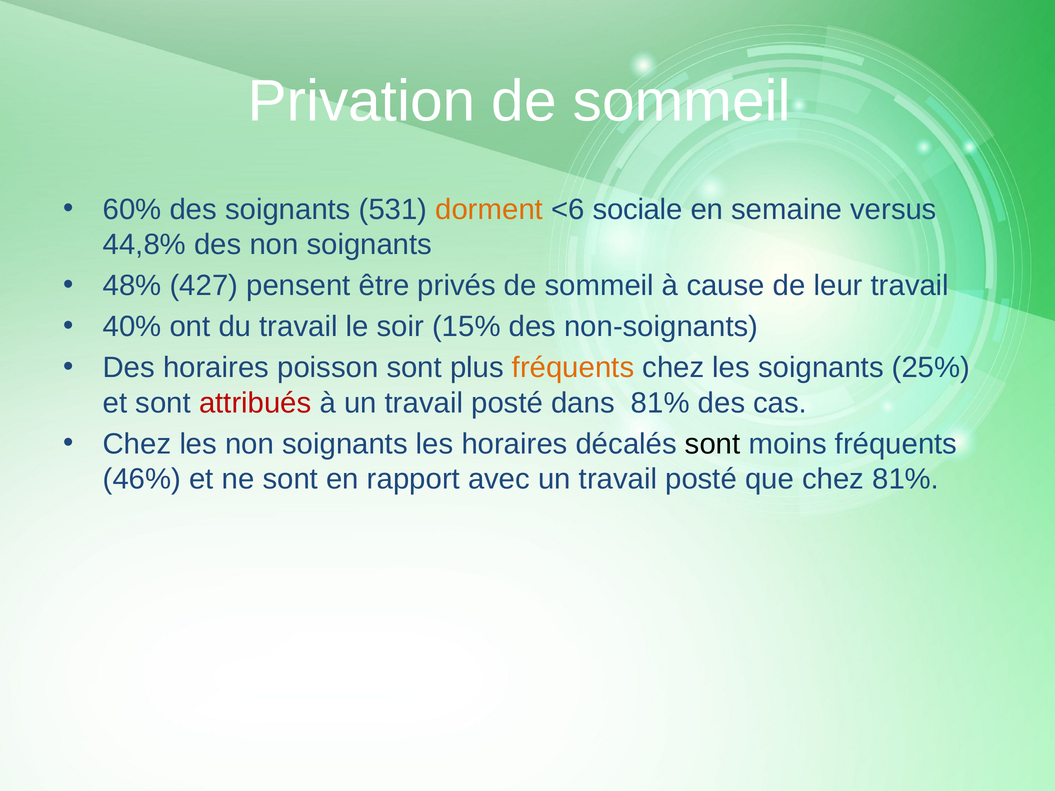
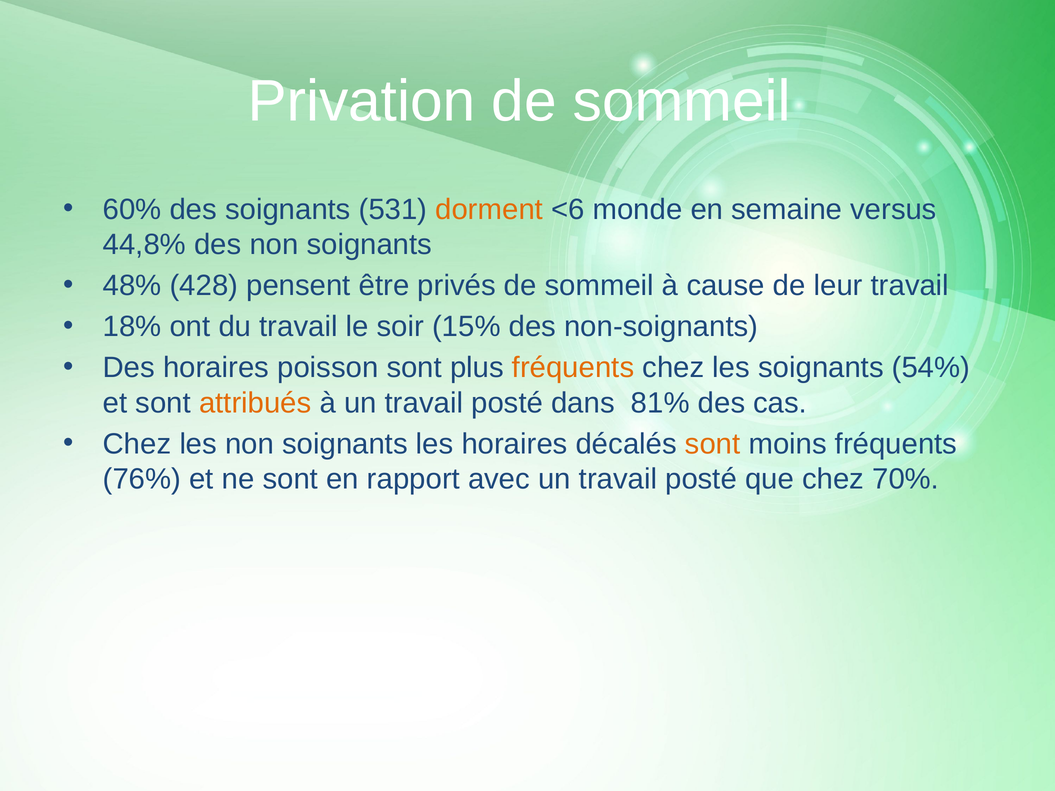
sociale: sociale -> monde (638, 210)
427: 427 -> 428 (204, 286)
40%: 40% -> 18% (132, 327)
25%: 25% -> 54% (931, 368)
attribués colour: red -> orange (255, 403)
sont colour: black -> orange (713, 444)
46%: 46% -> 76% (142, 479)
chez 81%: 81% -> 70% (906, 479)
